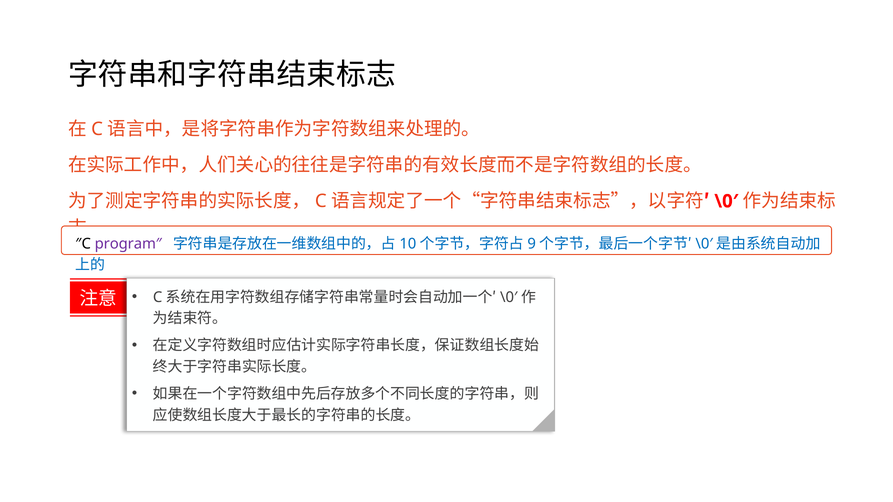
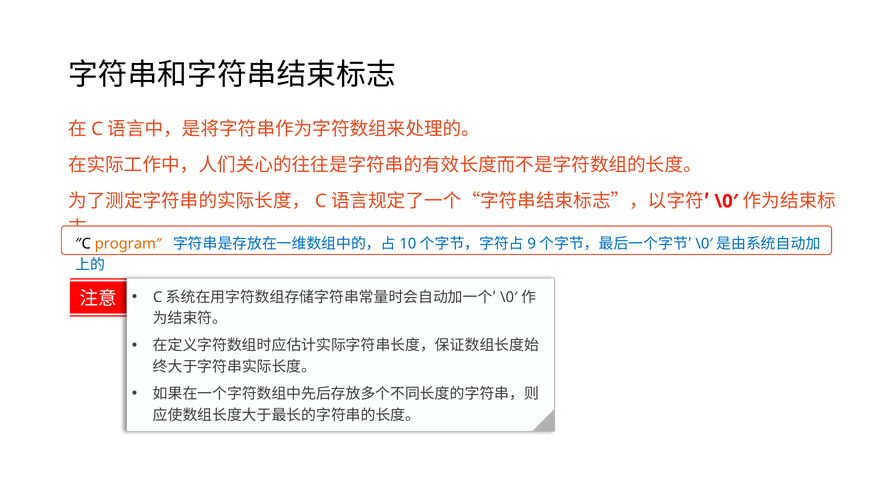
program″ colour: purple -> orange (128, 244)
